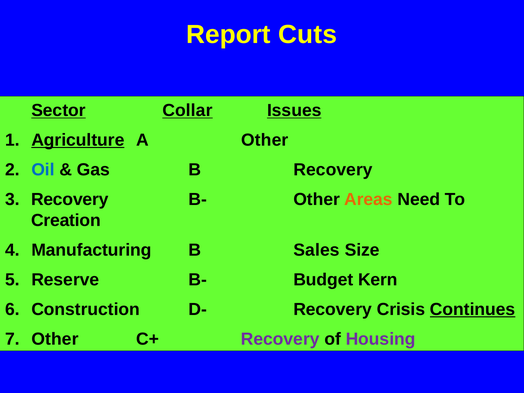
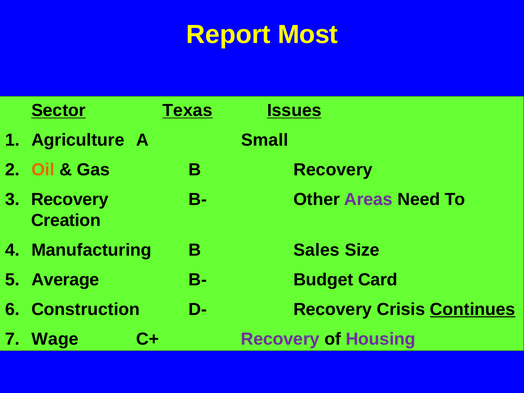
Cuts: Cuts -> Most (308, 35)
Collar: Collar -> Texas (187, 110)
Agriculture underline: present -> none (78, 140)
A Other: Other -> Small (265, 140)
Oil colour: blue -> orange (43, 170)
Areas colour: orange -> purple (368, 199)
Reserve: Reserve -> Average (65, 280)
Kern: Kern -> Card (378, 280)
Other: Other -> Wage (55, 339)
